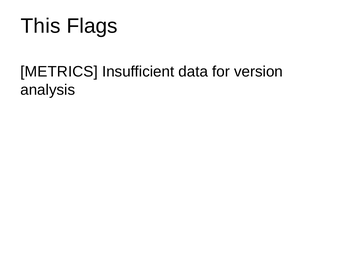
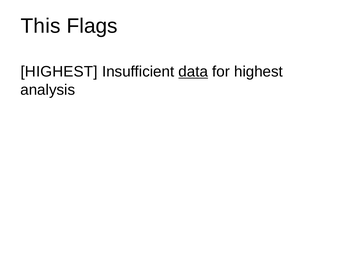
METRICS: METRICS -> HIGHEST (59, 72)
data underline: none -> present (193, 72)
for version: version -> highest (258, 72)
